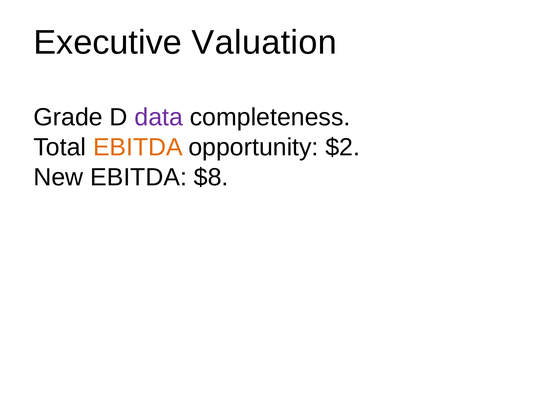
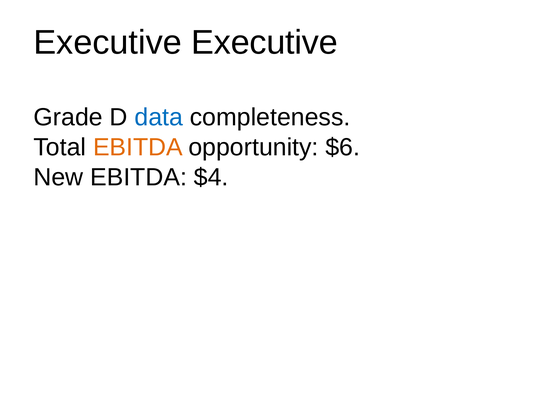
Executive Valuation: Valuation -> Executive (265, 43)
data colour: purple -> blue (159, 117)
$2: $2 -> $6 (343, 147)
$8: $8 -> $4 (211, 177)
